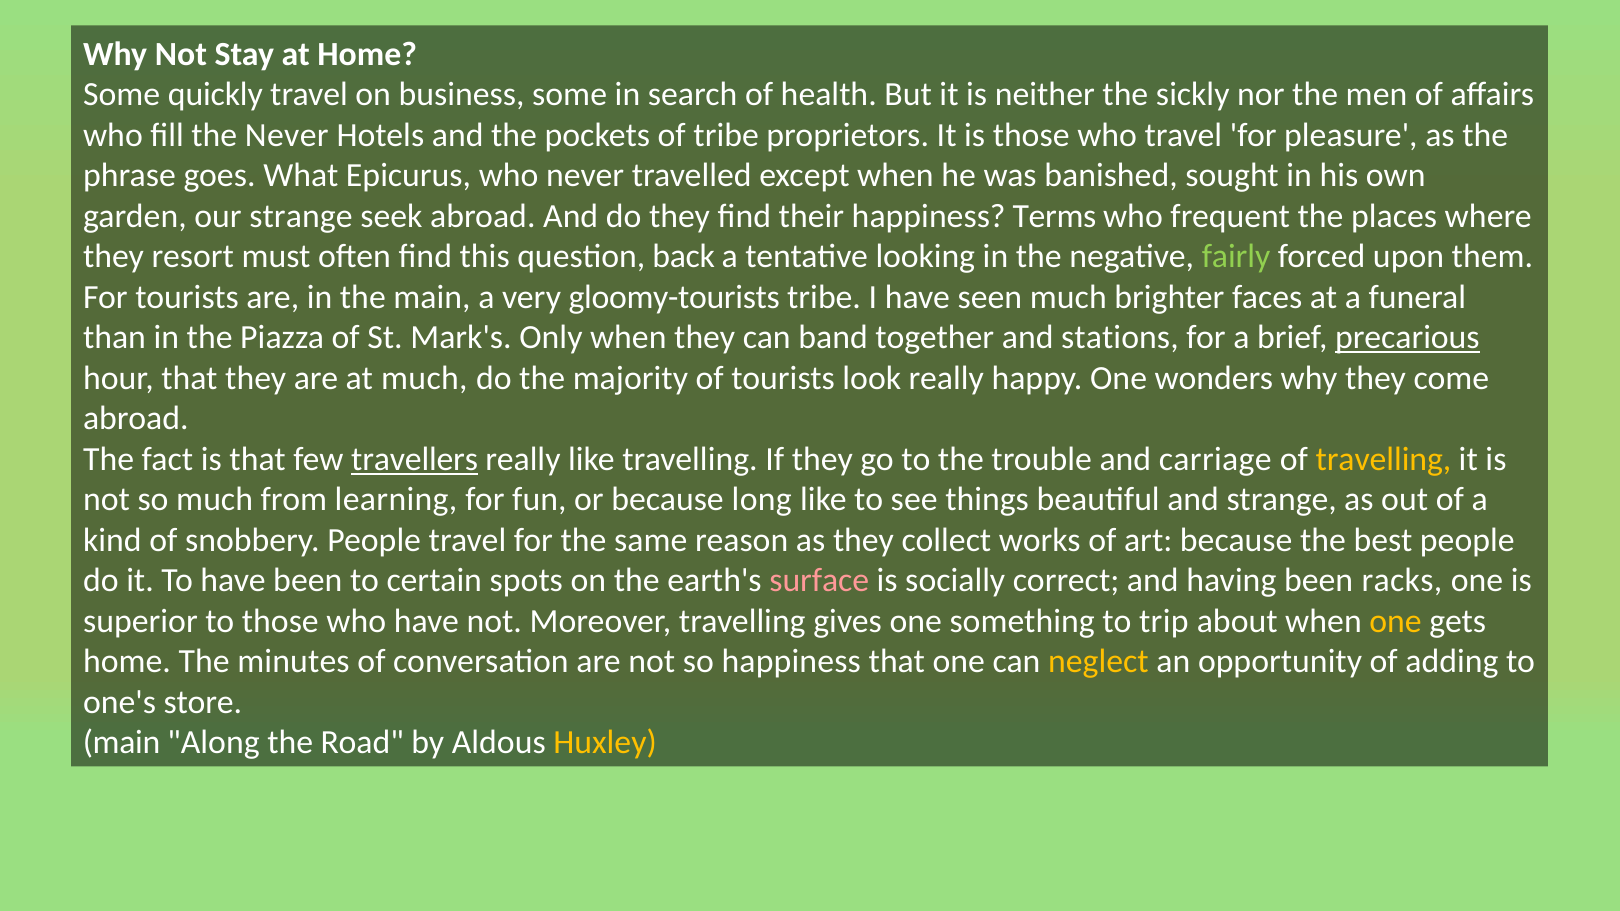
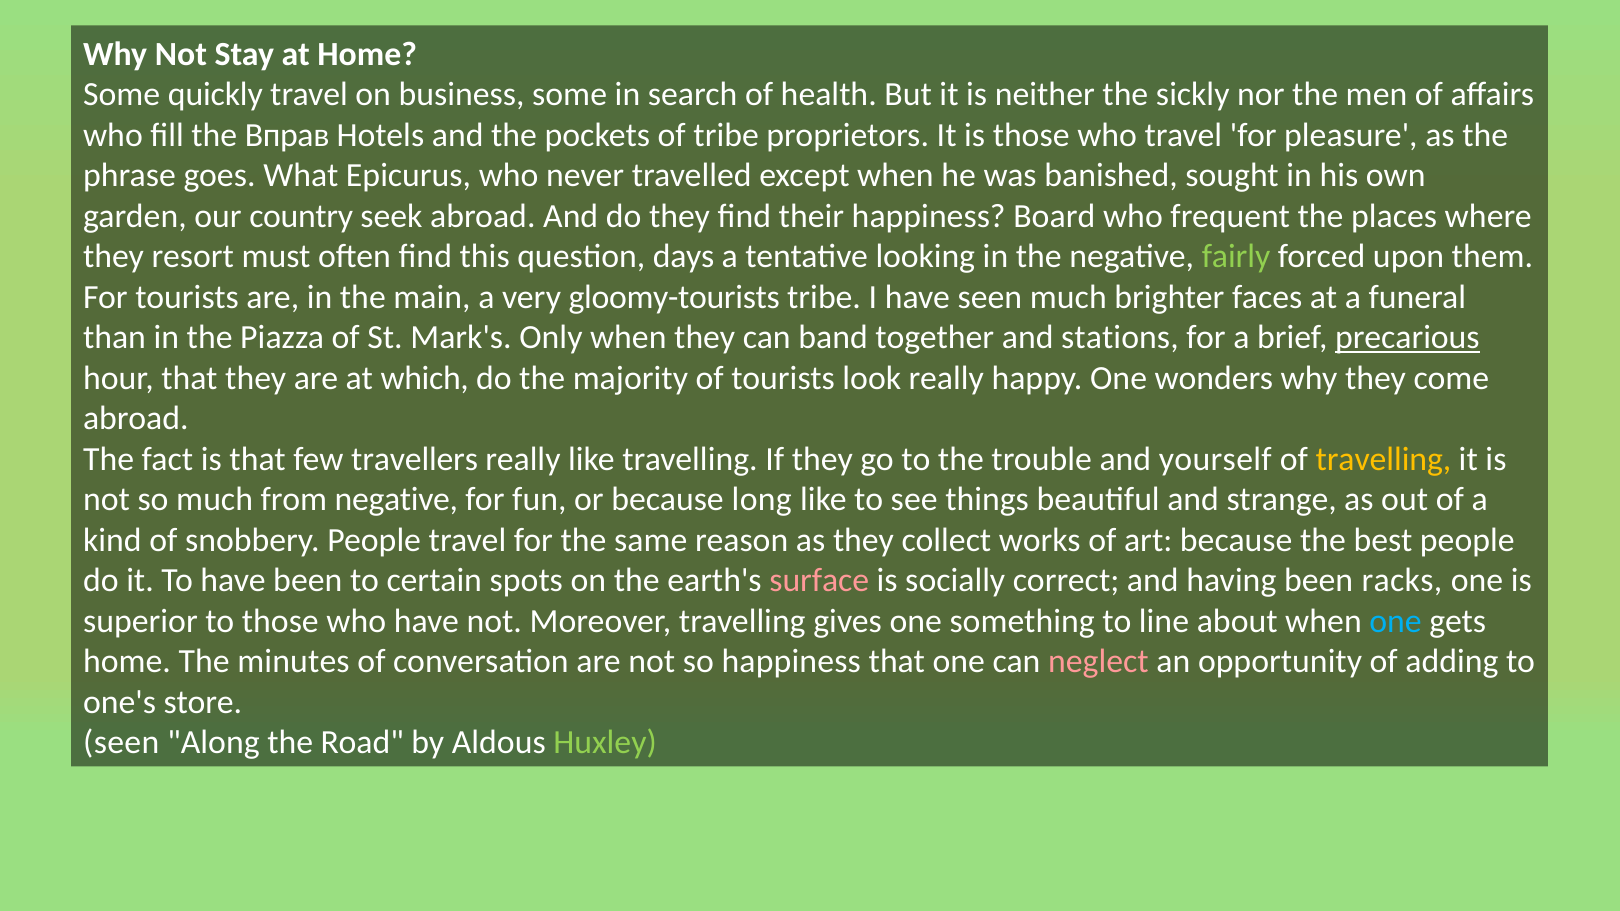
the Never: Never -> Вправ (287, 135)
our strange: strange -> country (301, 216)
Terms: Terms -> Board (1054, 216)
back: back -> days (684, 257)
at much: much -> which (425, 378)
travellers underline: present -> none (415, 459)
carriage: carriage -> yourself (1215, 459)
from learning: learning -> negative (396, 500)
trip: trip -> line (1164, 621)
one colour: yellow -> light blue (1396, 621)
neglect colour: yellow -> pink (1098, 662)
main: main -> seen (121, 743)
Huxley colour: yellow -> light green (605, 743)
